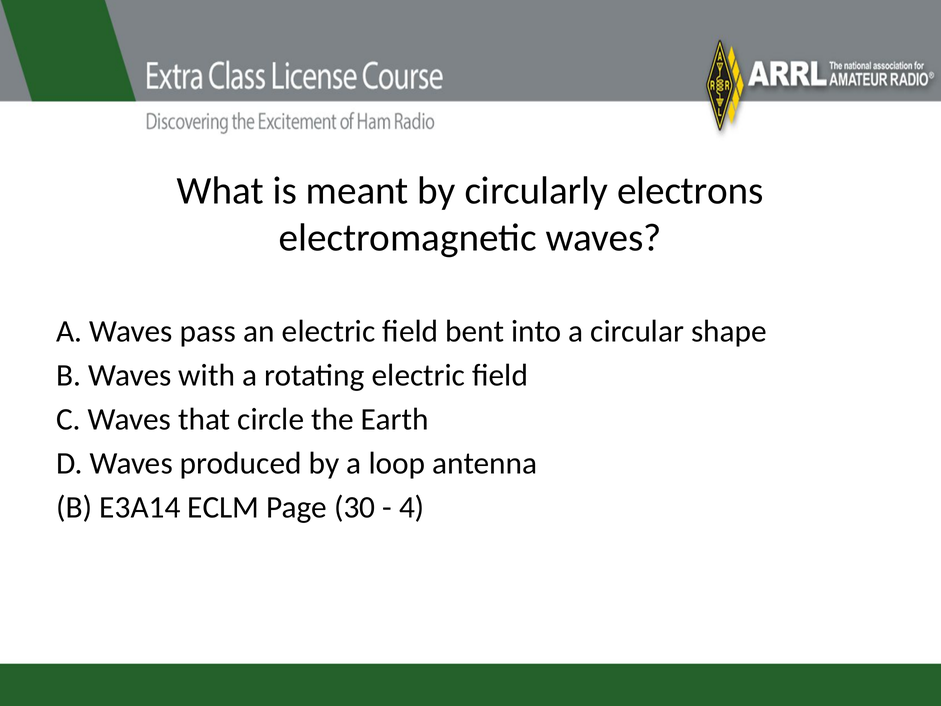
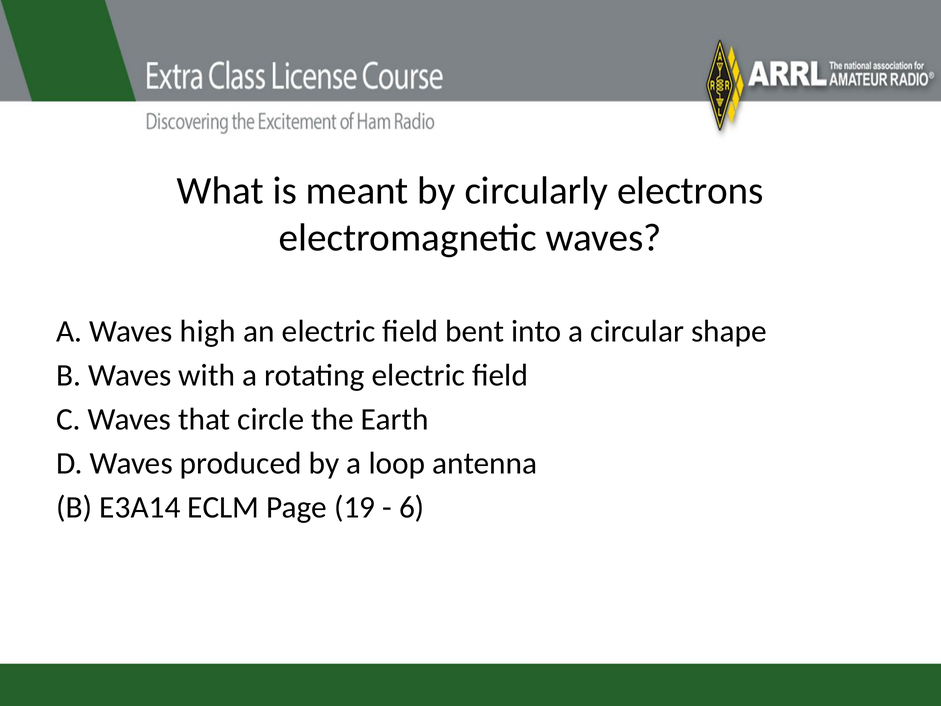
pass: pass -> high (208, 331)
30: 30 -> 19 (355, 507)
4: 4 -> 6 (412, 507)
